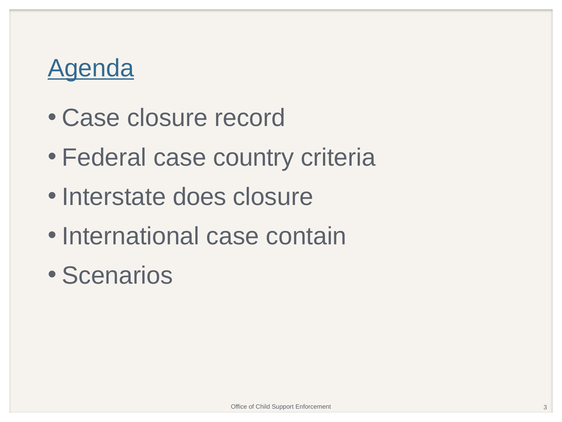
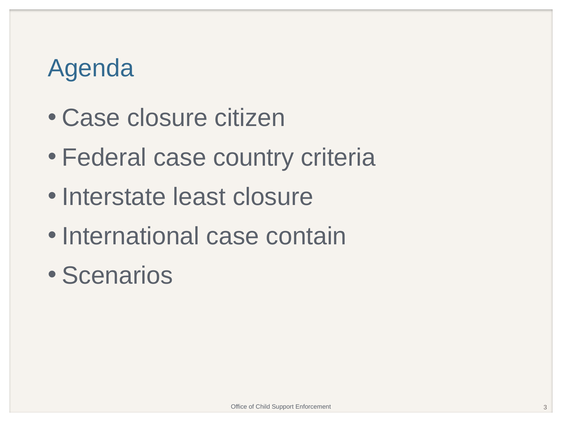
Agenda underline: present -> none (91, 68)
record: record -> citizen (250, 118)
does: does -> least (199, 197)
